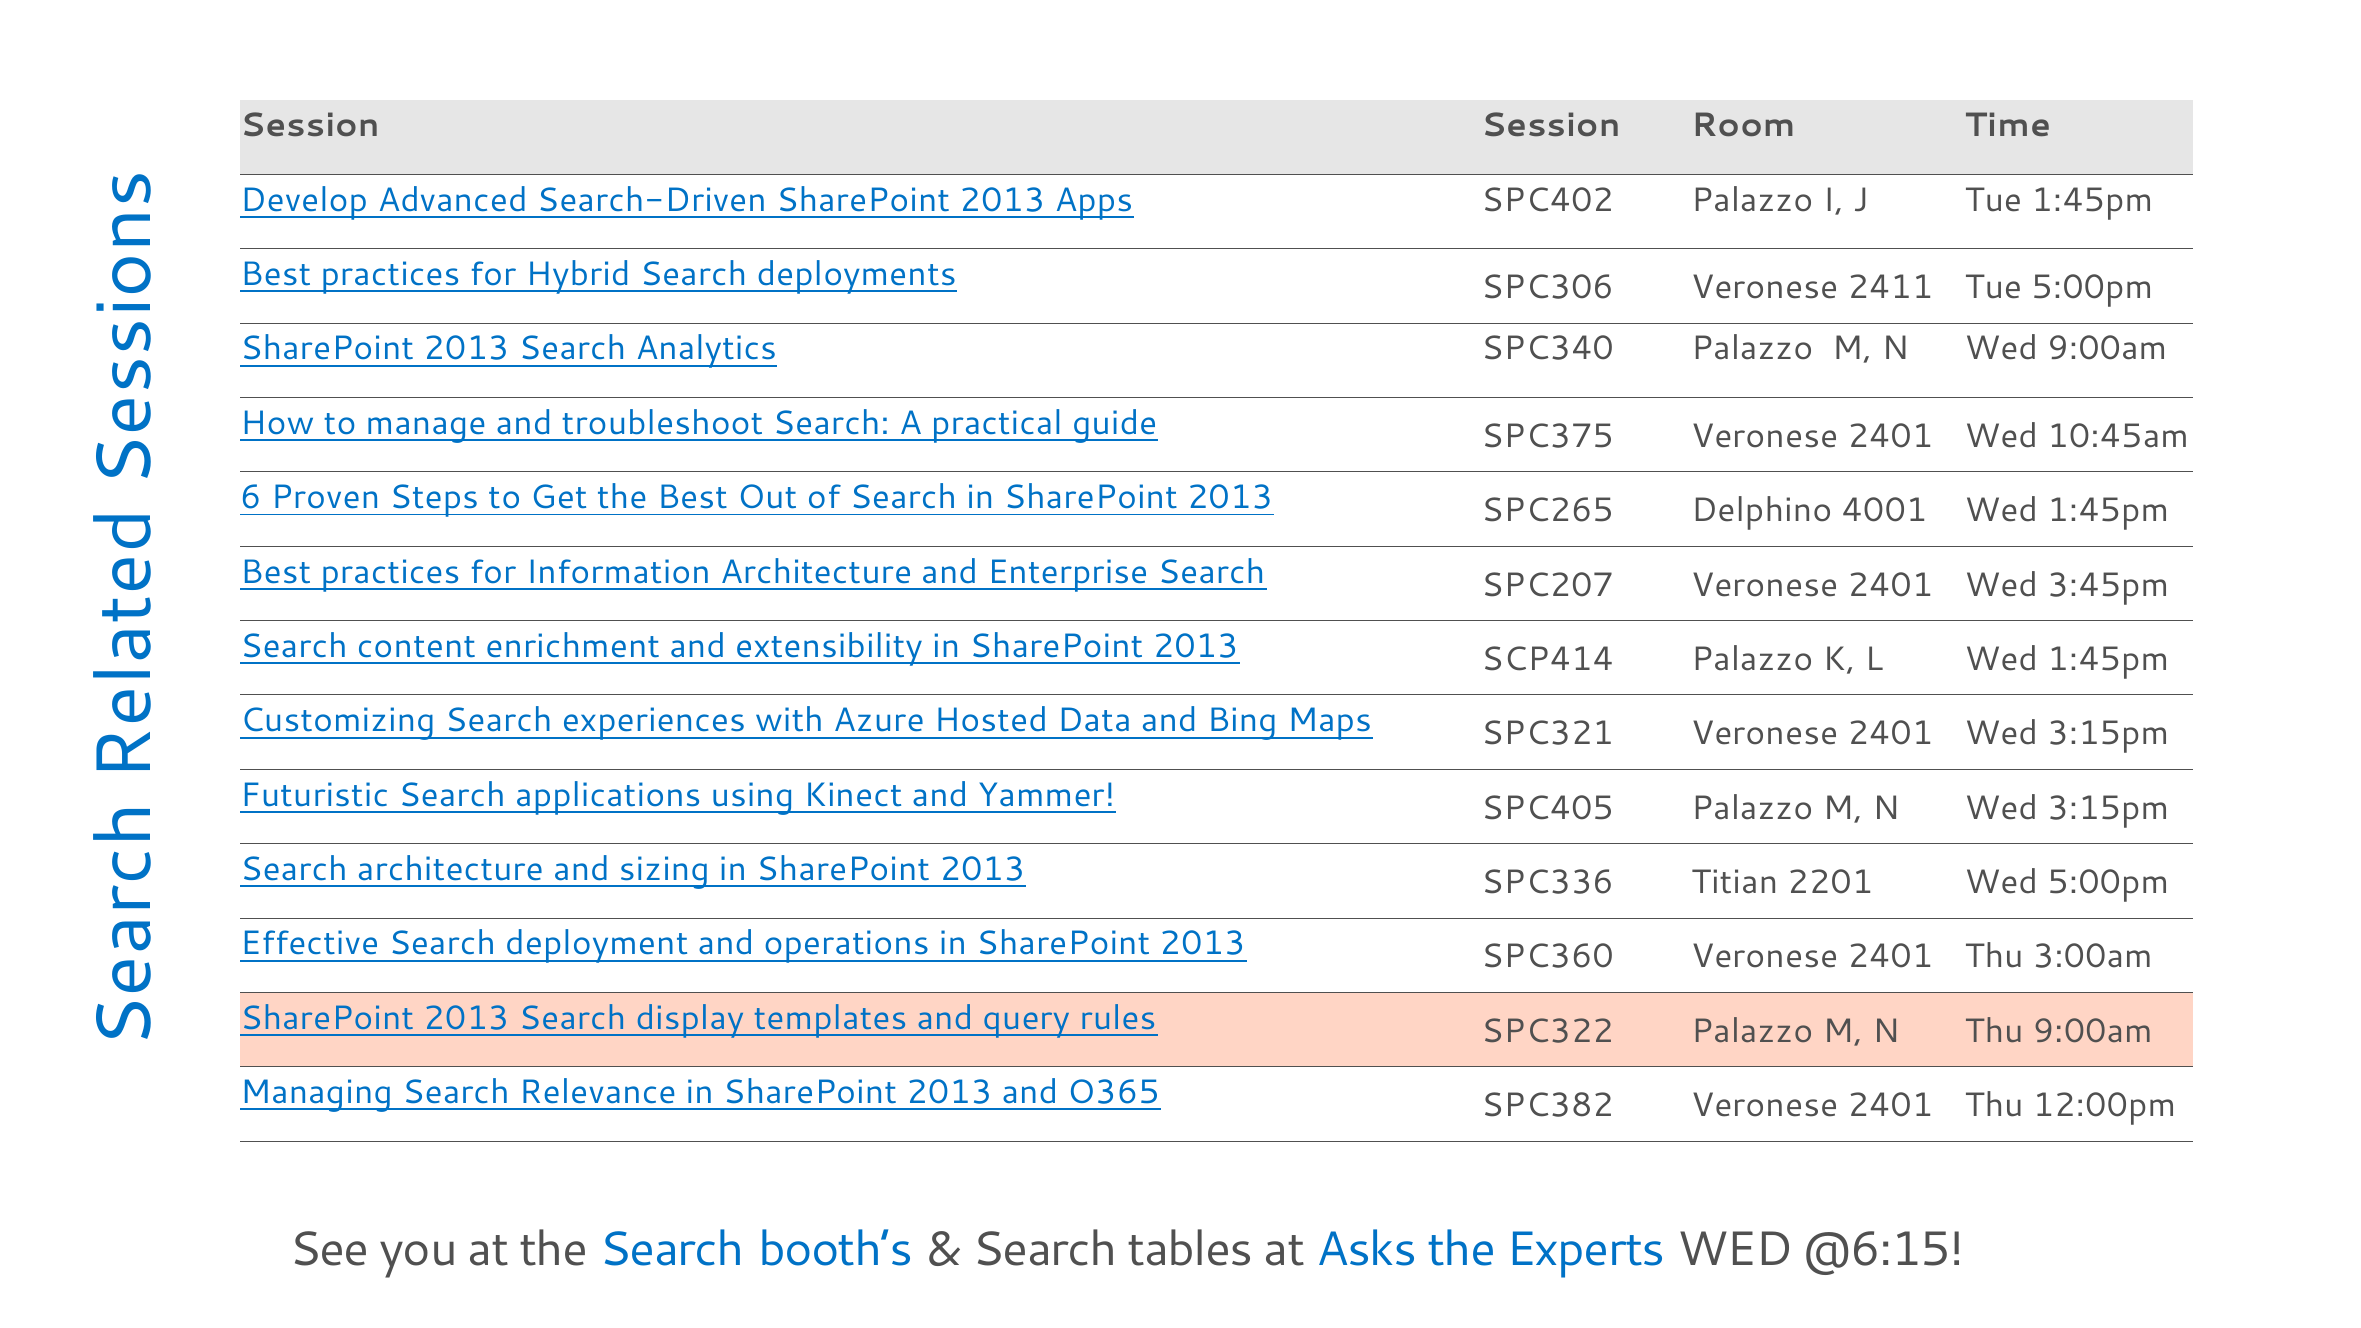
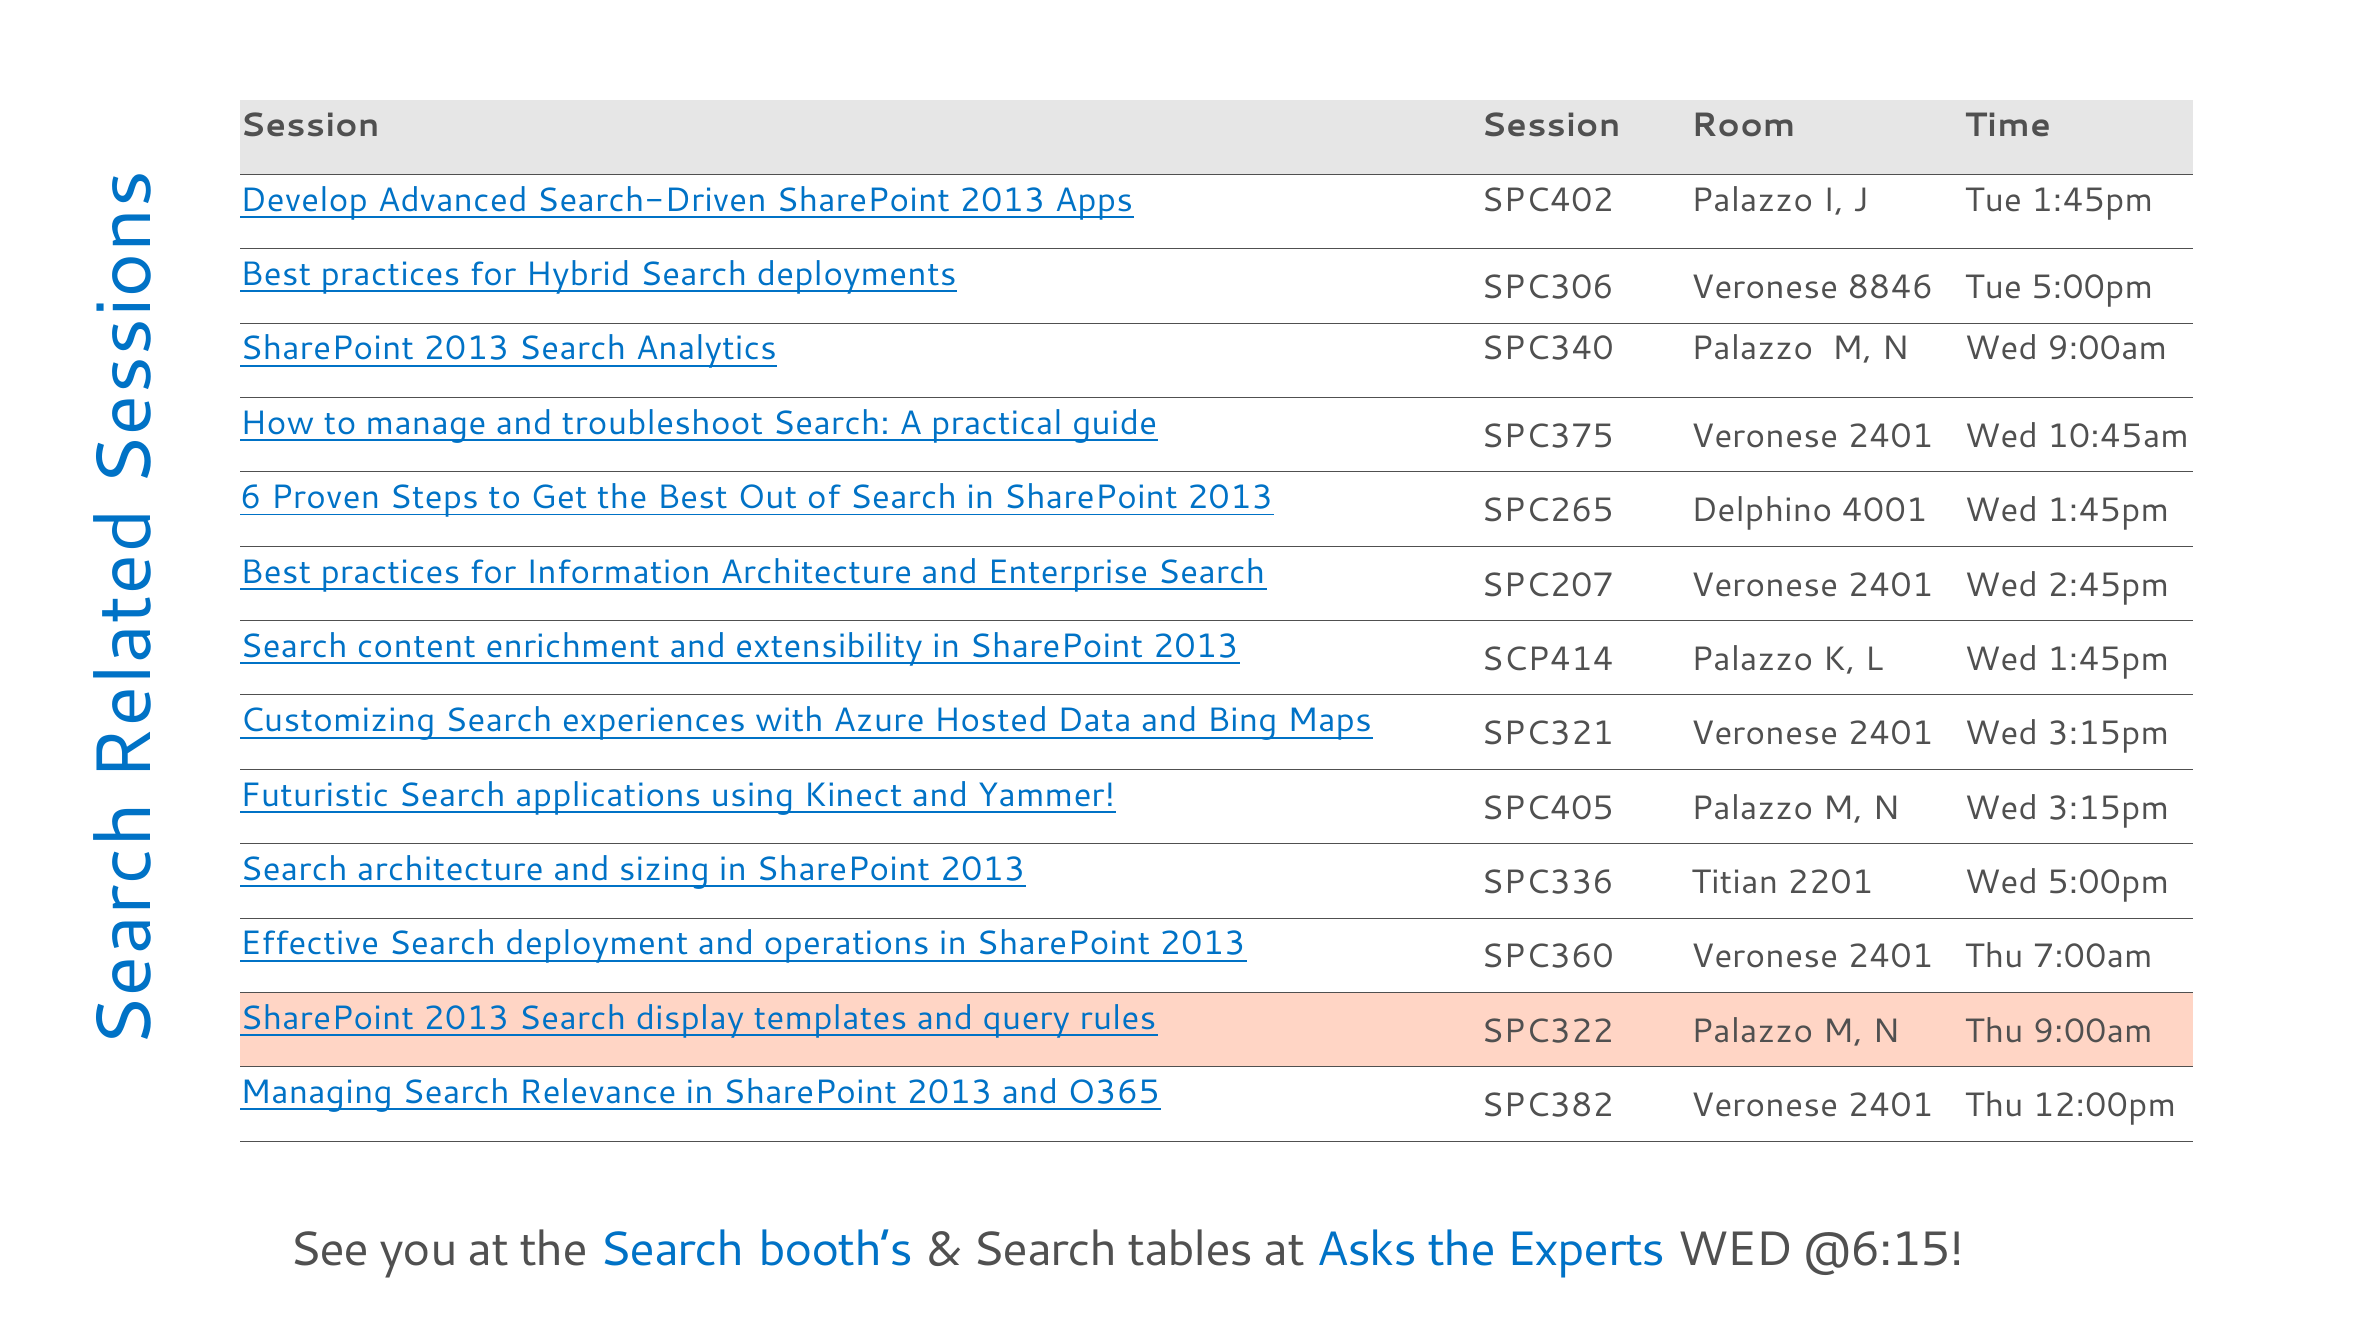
2411: 2411 -> 8846 (1890, 288)
3:45pm: 3:45pm -> 2:45pm (2108, 585)
3:00am: 3:00am -> 7:00am (2093, 957)
